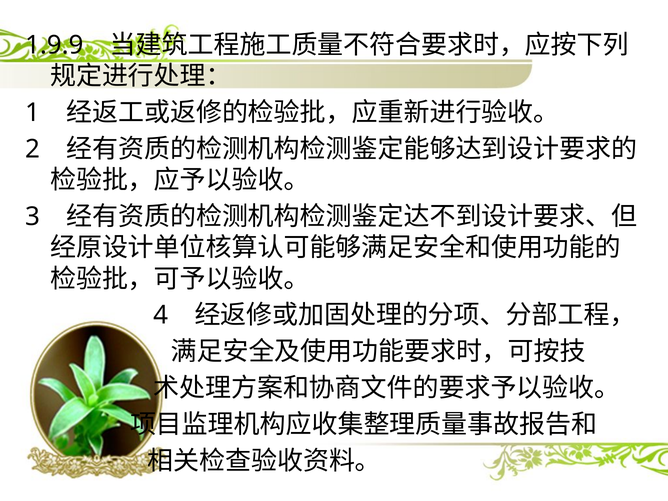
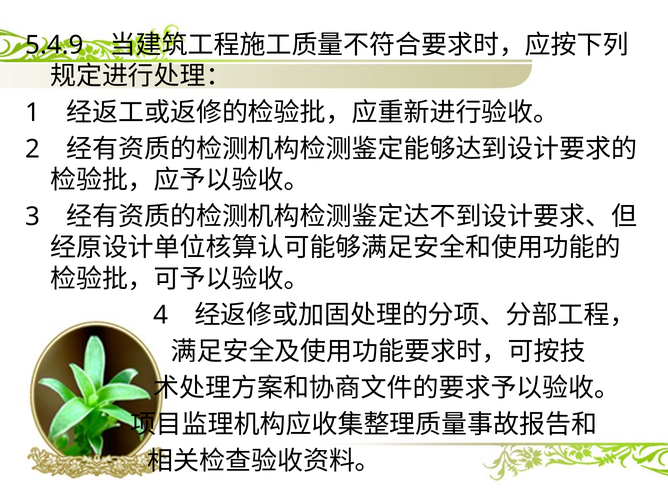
1.9.9: 1.9.9 -> 5.4.9 (54, 45)
